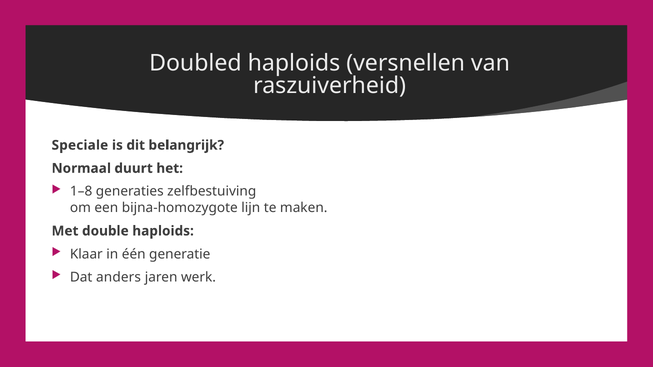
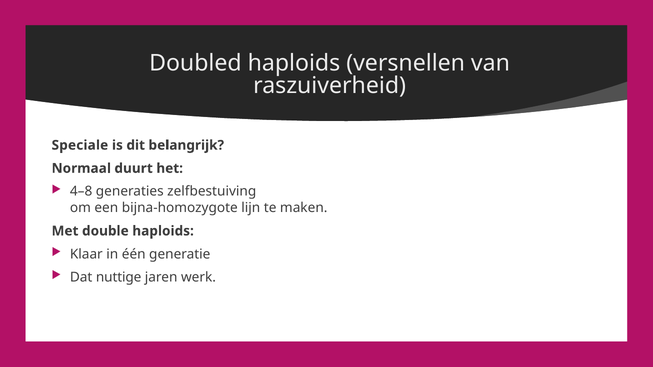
1–8: 1–8 -> 4–8 (81, 192)
anders: anders -> nuttige (119, 277)
